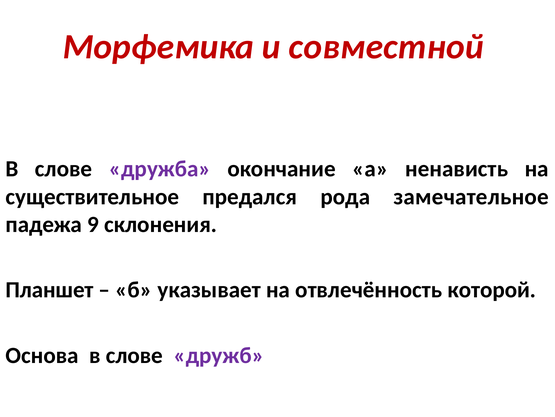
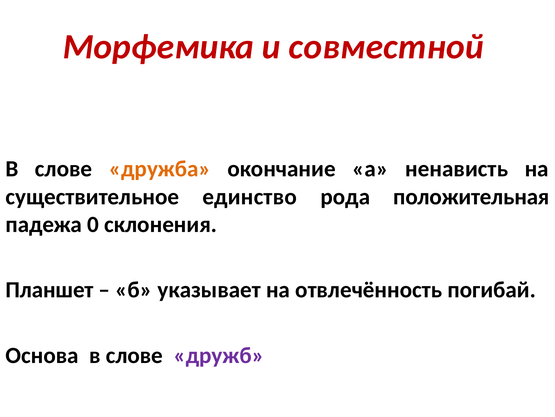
дружба colour: purple -> orange (160, 169)
предался: предался -> единство (250, 196)
замечательное: замечательное -> положительная (471, 196)
9: 9 -> 0 (93, 224)
которой: которой -> погибай (492, 289)
